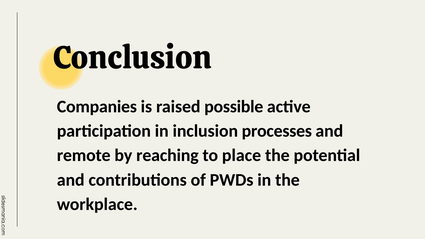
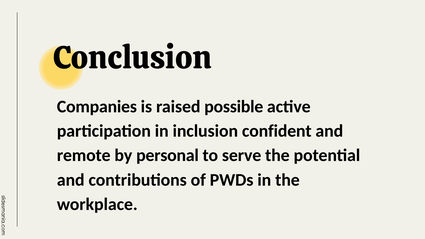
processes: processes -> confident (277, 131)
reaching: reaching -> personal (167, 155)
place: place -> serve (242, 155)
